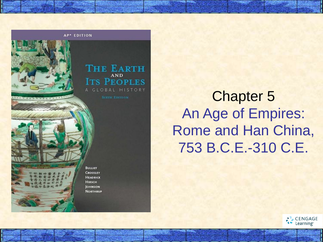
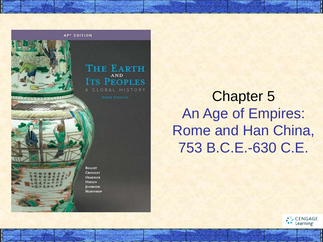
B.C.E.-310: B.C.E.-310 -> B.C.E.-630 (242, 148)
